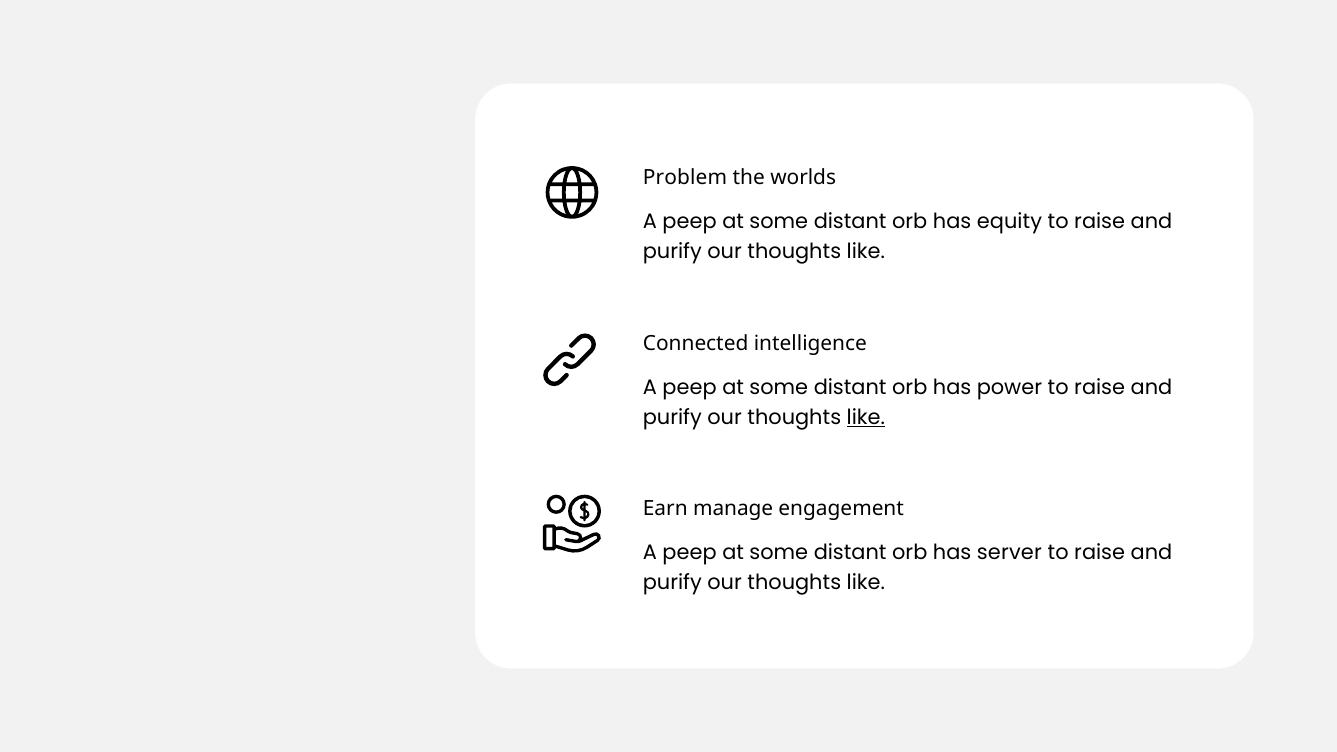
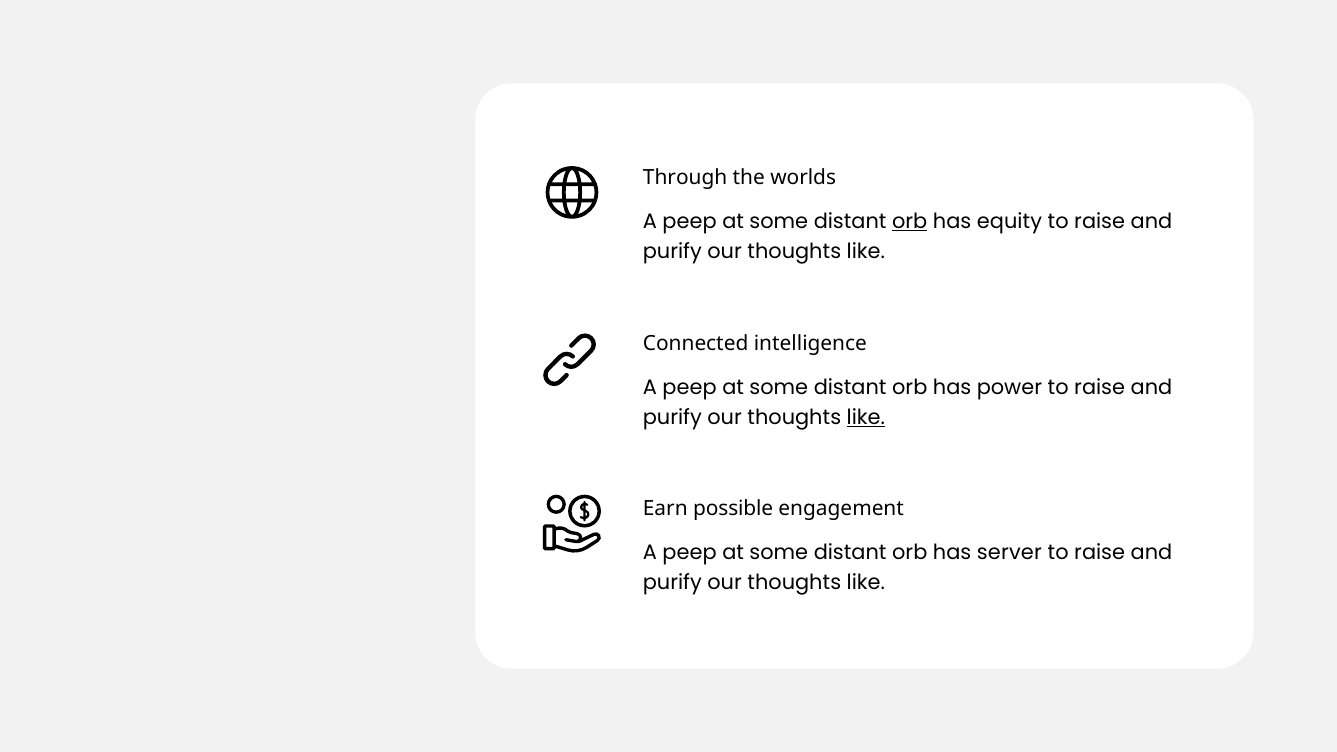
Problem: Problem -> Through (685, 178)
orb underline: none -> present (910, 222)
manage: manage -> possible (733, 509)
